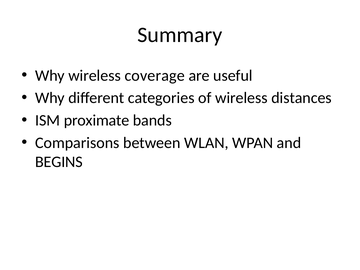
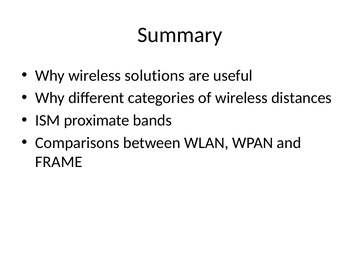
coverage: coverage -> solutions (155, 76)
BEGINS: BEGINS -> FRAME (59, 162)
